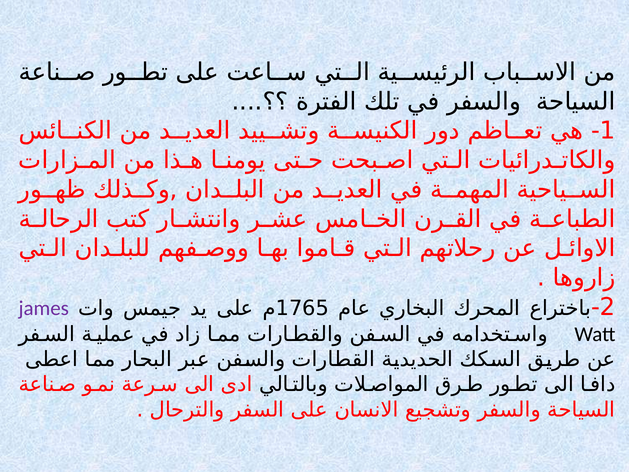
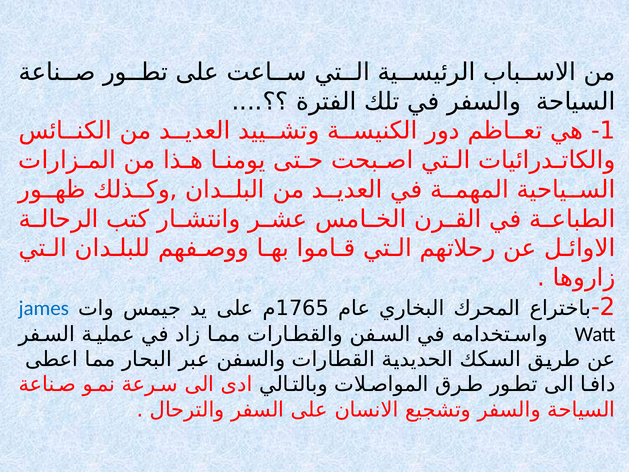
james colour: purple -> blue (44, 308)
